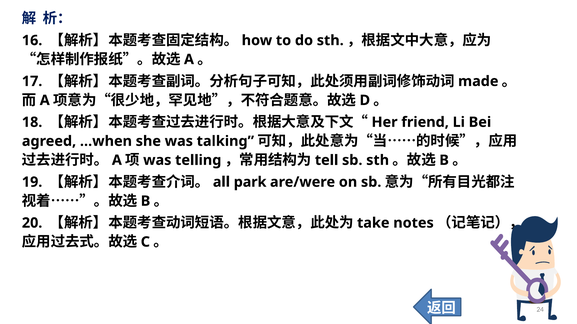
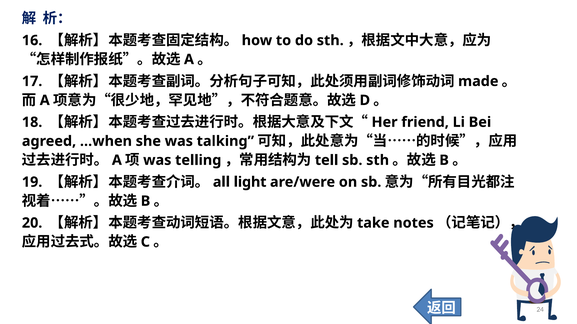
park: park -> light (250, 182)
